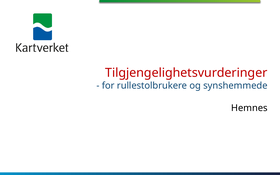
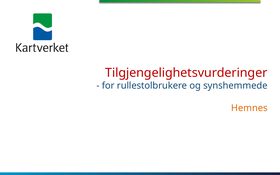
Hemnes colour: black -> orange (249, 108)
